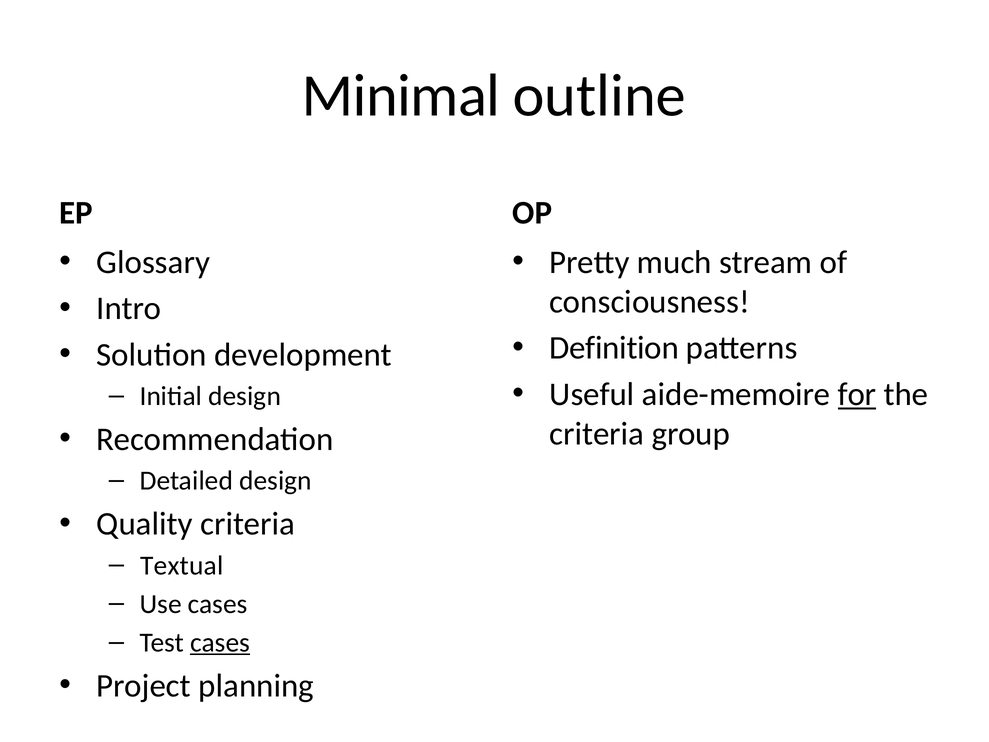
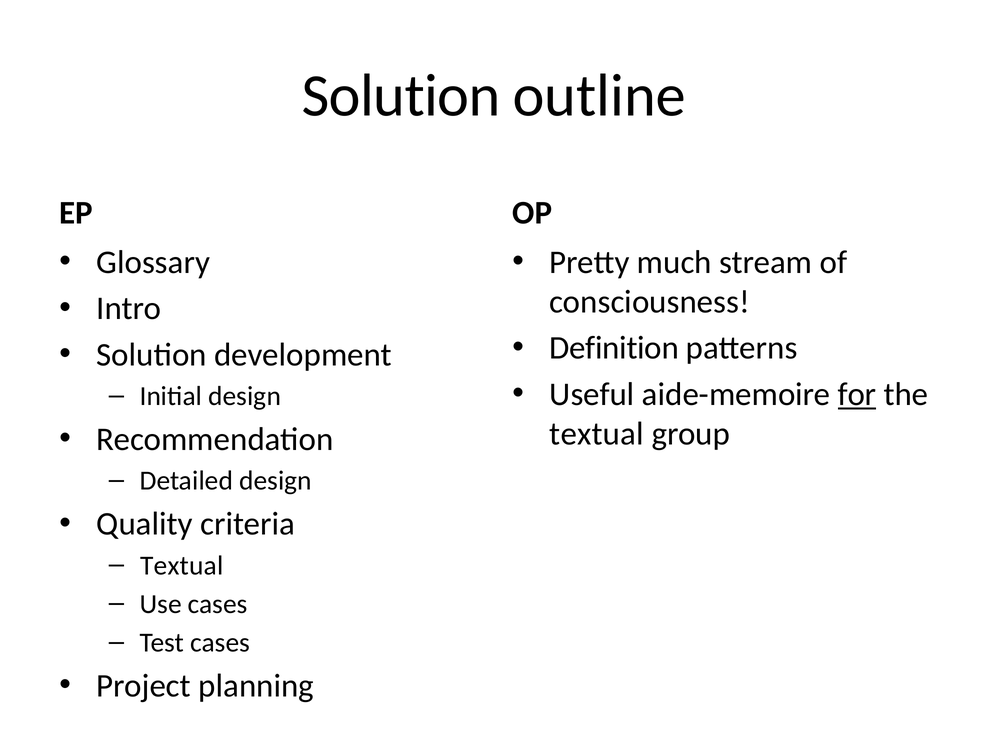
Minimal: Minimal -> Solution (401, 96)
criteria: criteria -> textual (597, 434)
cases underline: present -> none (220, 642)
